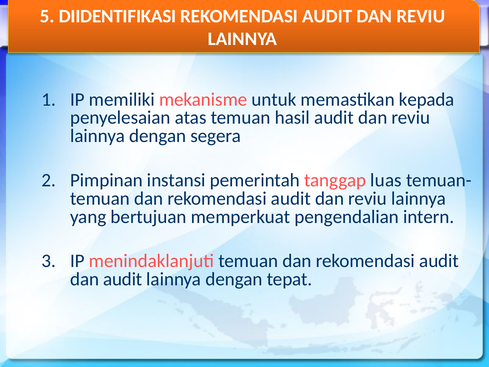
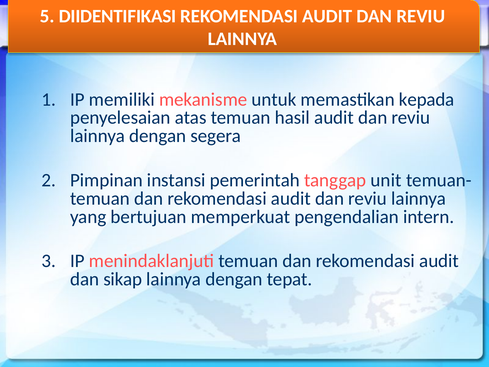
luas: luas -> unit (386, 180)
dan audit: audit -> sikap (123, 279)
